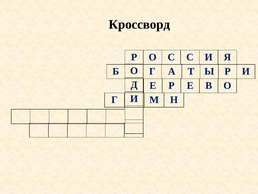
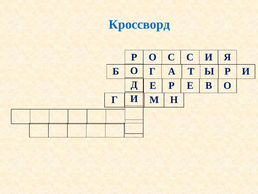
Кроссворд colour: black -> blue (139, 24)
